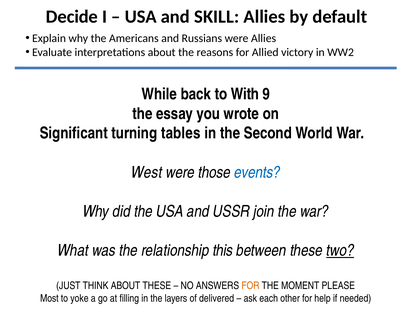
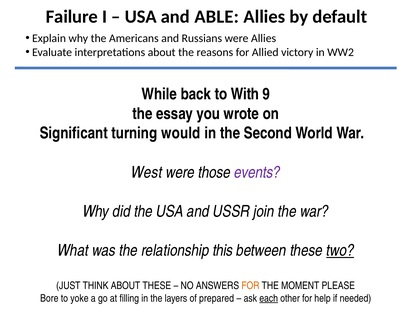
Decide: Decide -> Failure (72, 17)
SKILL: SKILL -> ABLE (217, 17)
tables: tables -> would (181, 133)
events colour: blue -> purple (257, 172)
Most: Most -> Bore (49, 298)
delivered: delivered -> prepared (217, 298)
each underline: none -> present (269, 298)
